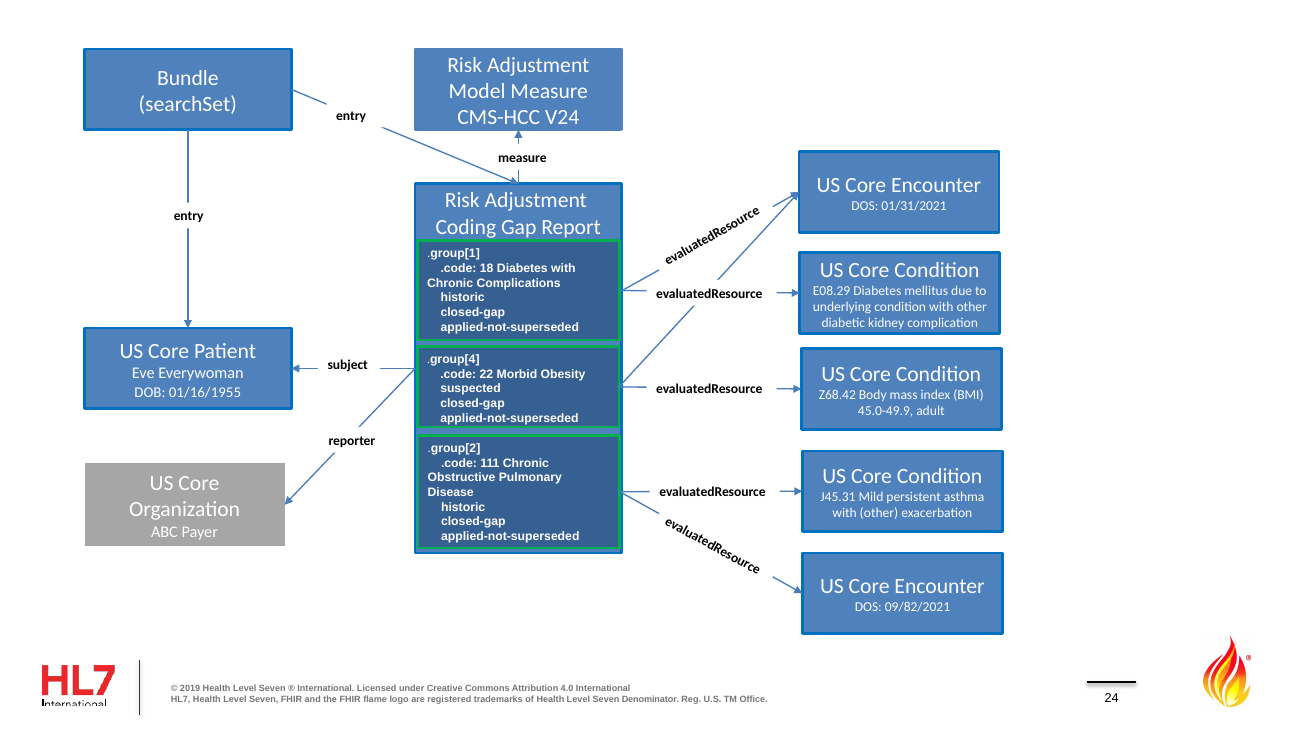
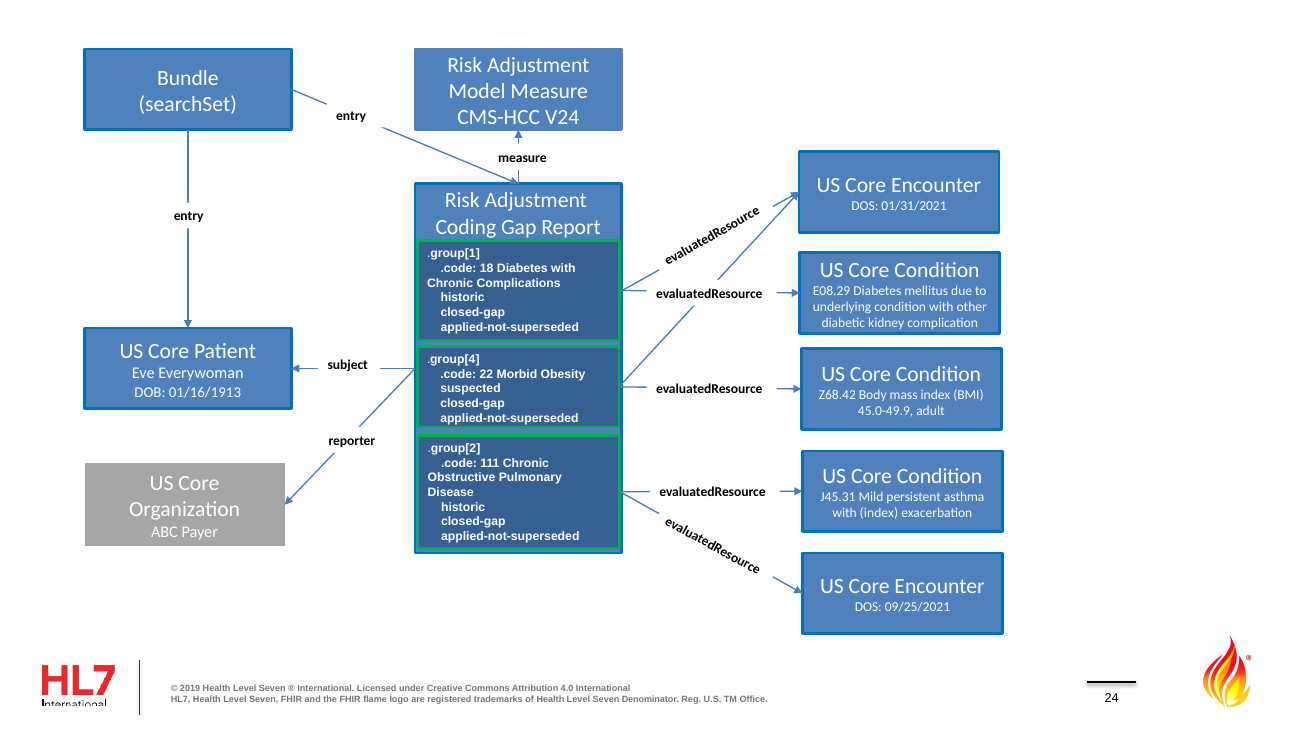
01/16/1955: 01/16/1955 -> 01/16/1913 (205, 392)
other: other -> index (879, 514)
09/82/2021: 09/82/2021 -> 09/25/2021 (917, 608)
